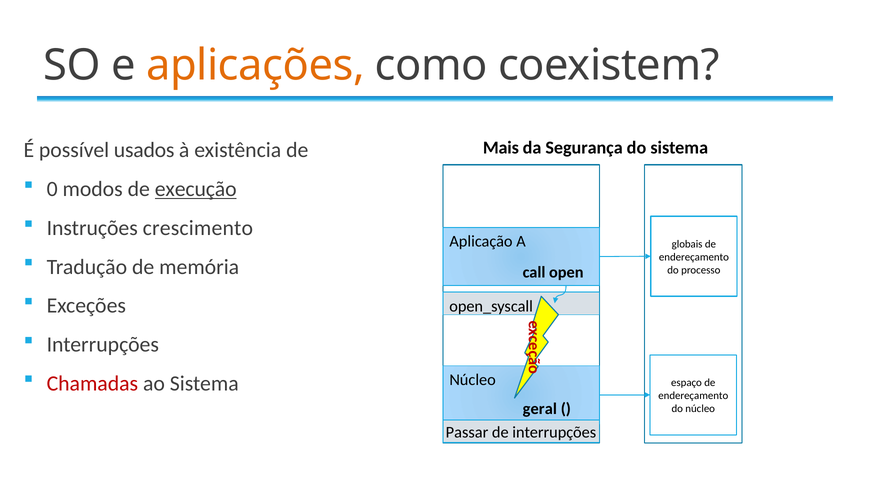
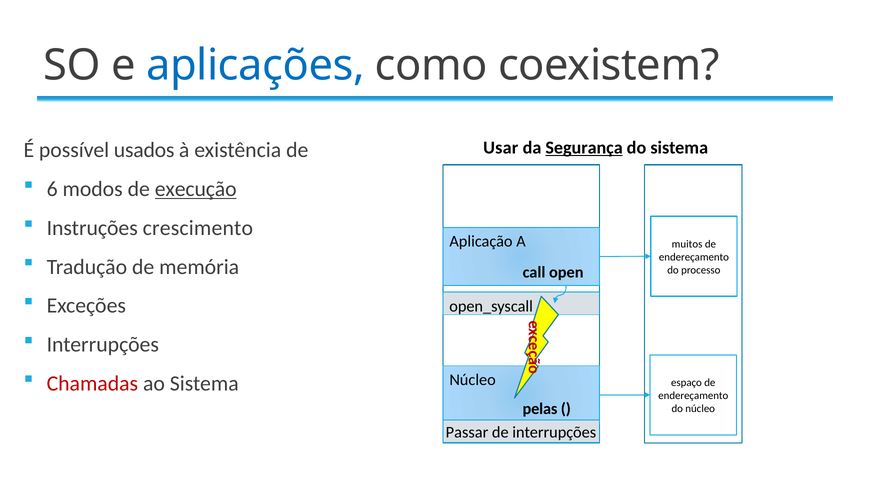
aplicações colour: orange -> blue (256, 65)
Mais: Mais -> Usar (501, 148)
Segurança underline: none -> present (584, 148)
0: 0 -> 6 (52, 189)
globais: globais -> muitos (687, 244)
geral: geral -> pelas (540, 408)
